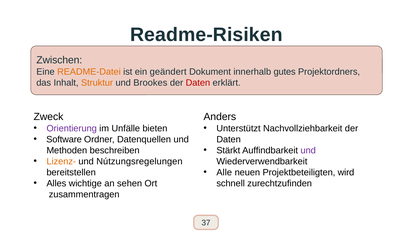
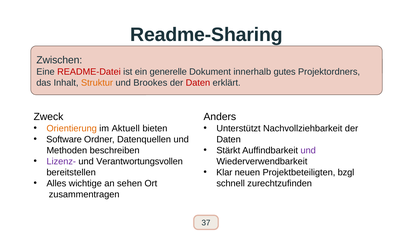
Readme-Risiken: Readme-Risiken -> Readme-Sharing (206, 35)
README-Datei colour: orange -> red (89, 72)
geändert: geändert -> generelle (168, 72)
Orientierung colour: purple -> orange (72, 129)
Unfälle: Unfälle -> Aktuell (126, 129)
Lizenz- colour: orange -> purple (61, 162)
Nútzungsregelungen: Nútzungsregelungen -> Verantwortungsvollen (140, 162)
Alle: Alle -> Klar (224, 173)
wird: wird -> bzgl (346, 173)
